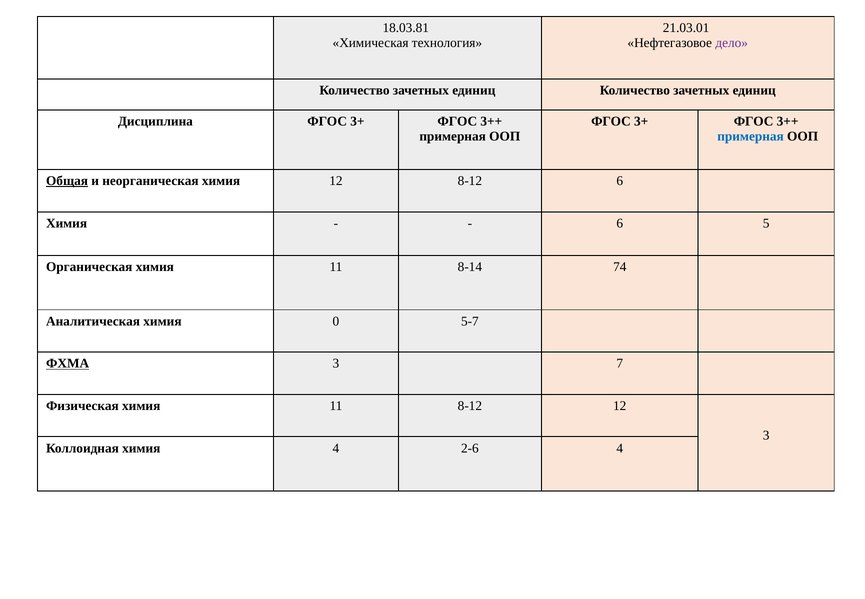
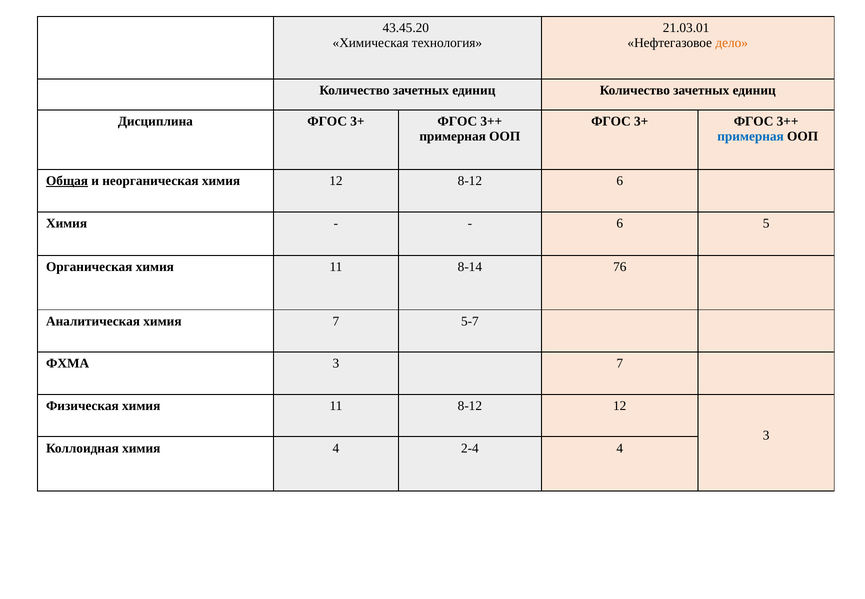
18.03.81: 18.03.81 -> 43.45.20 (406, 28)
дело colour: purple -> orange (732, 43)
74: 74 -> 76 (620, 267)
химия 0: 0 -> 7 (336, 321)
ФХМА underline: present -> none (68, 363)
2-6: 2-6 -> 2-4 (470, 448)
